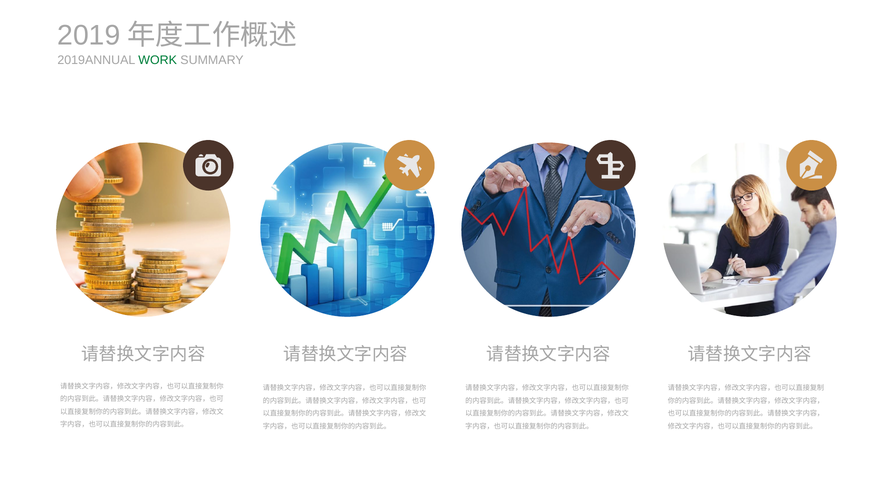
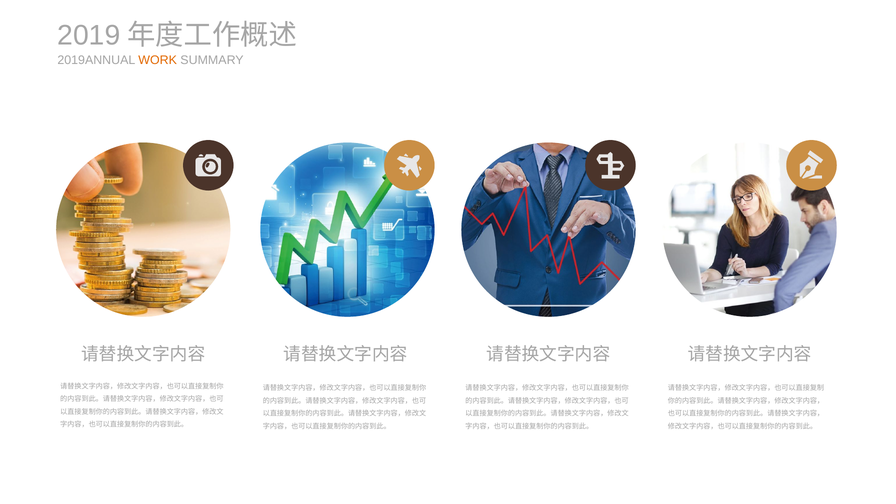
WORK colour: green -> orange (158, 60)
